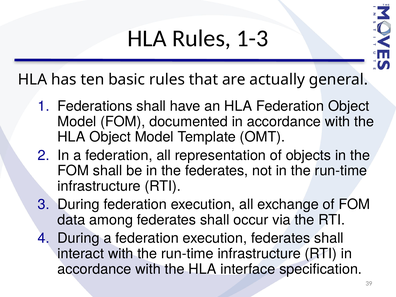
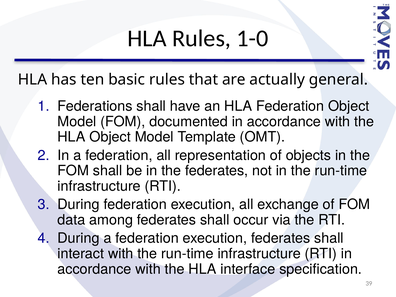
1-3: 1-3 -> 1-0 (252, 38)
